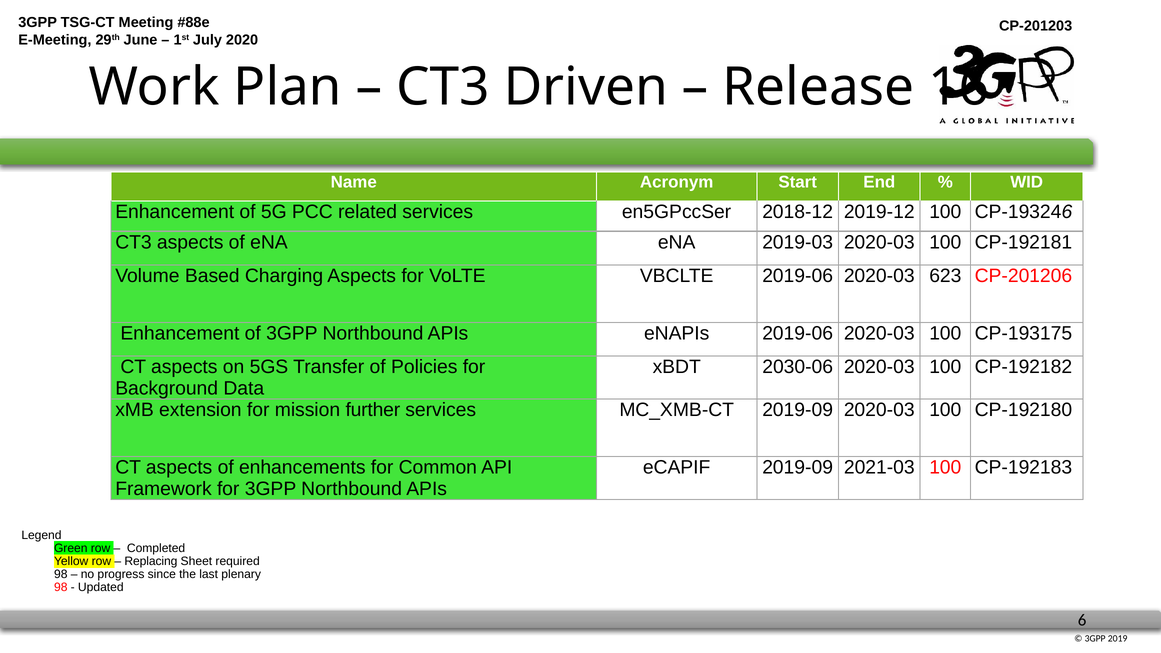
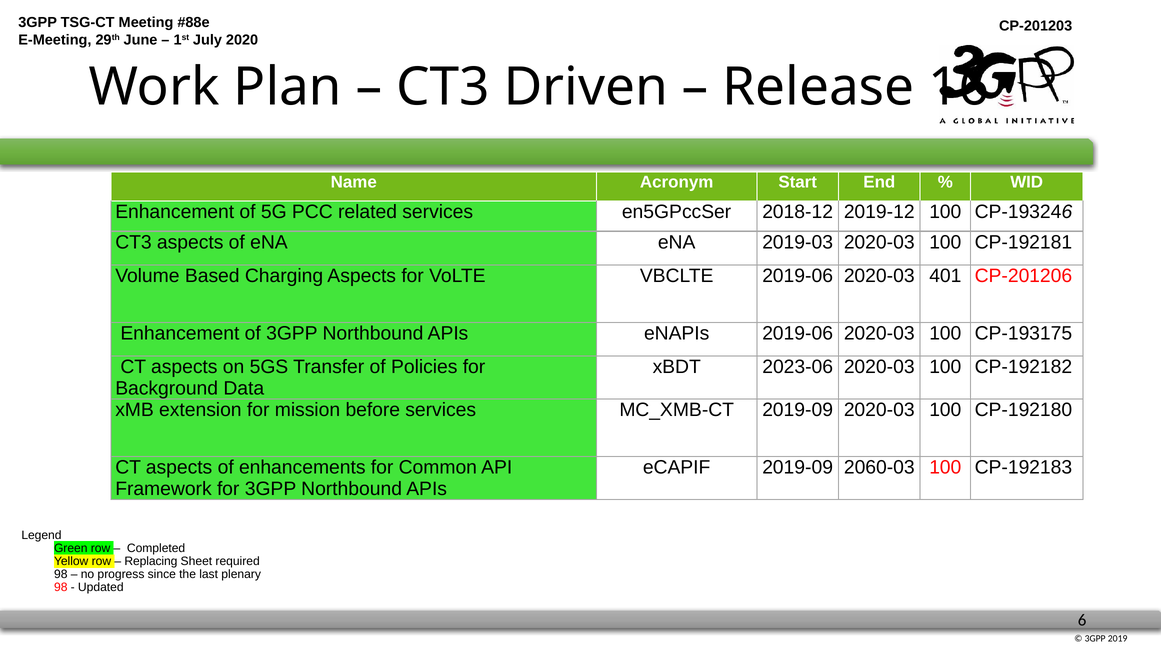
623: 623 -> 401 (945, 276)
2030-06: 2030-06 -> 2023-06 (798, 367)
further: further -> before (373, 410)
2021-03: 2021-03 -> 2060-03 (879, 467)
